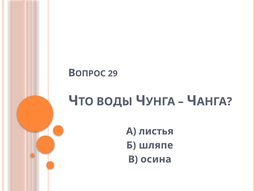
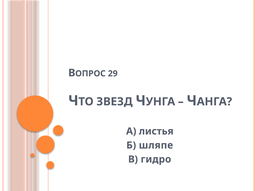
ВОДЫ: ВОДЫ -> ЗВЕЗД (115, 102)
осина: осина -> гидро (156, 159)
